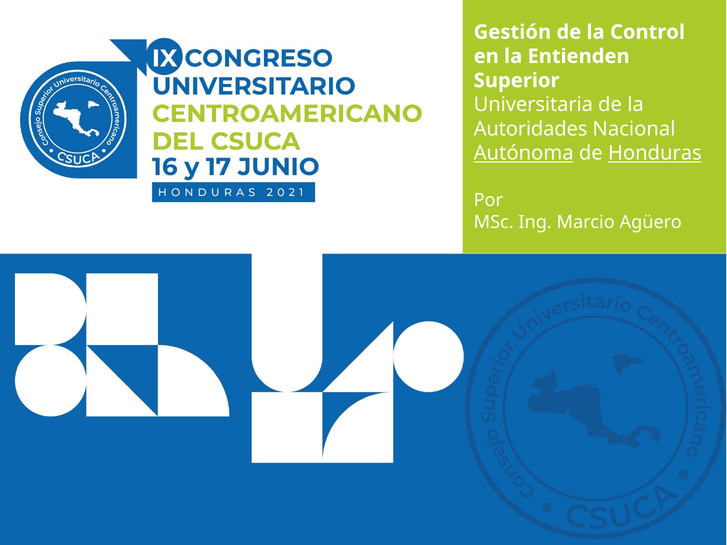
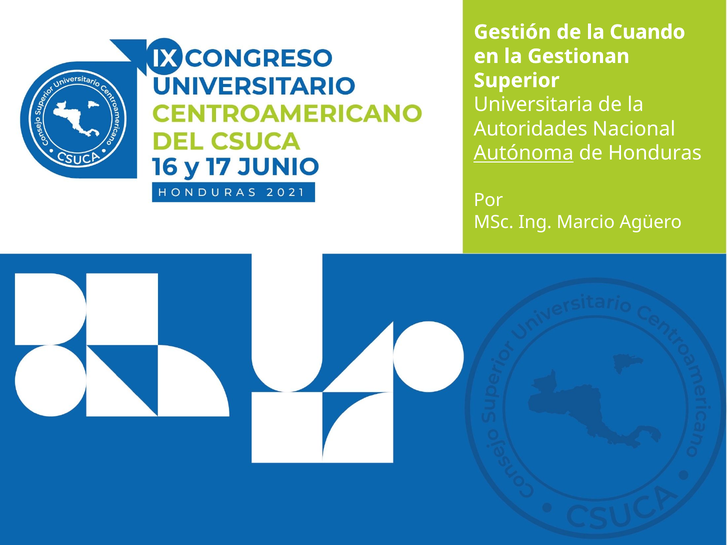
Control: Control -> Cuando (647, 32)
Entienden: Entienden -> Gestionan (579, 56)
Honduras underline: present -> none (655, 153)
